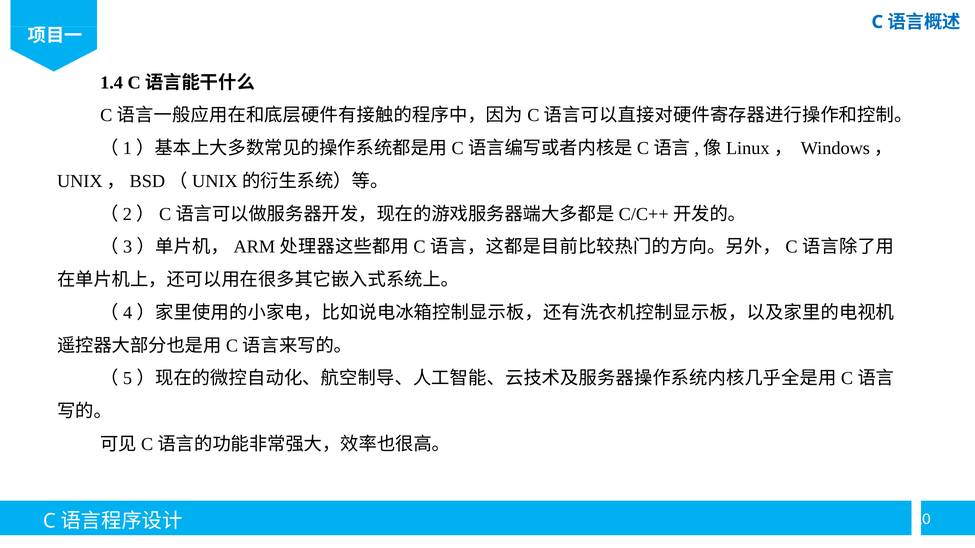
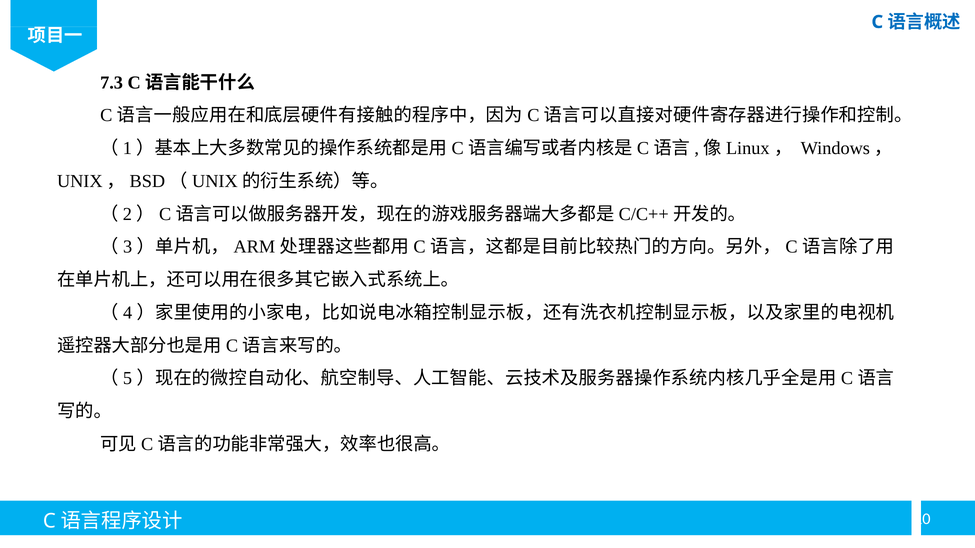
1.4: 1.4 -> 7.3 (112, 83)
